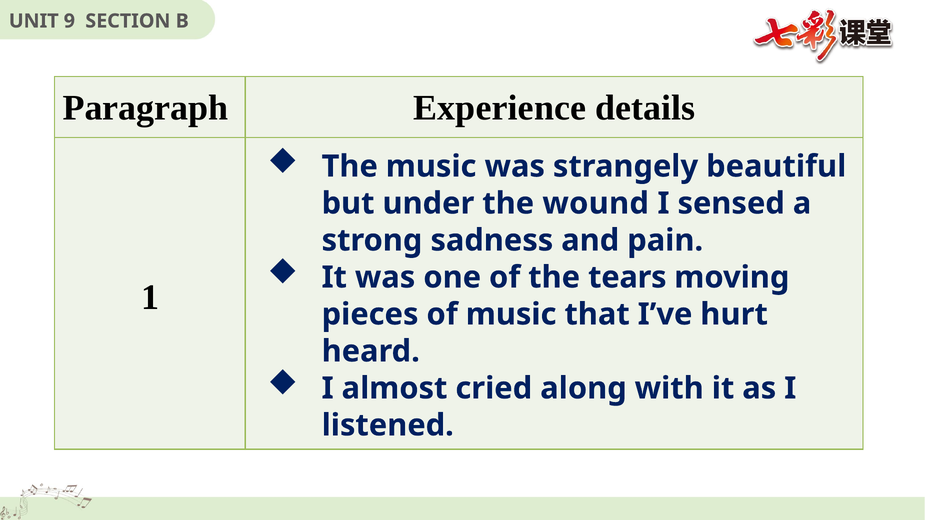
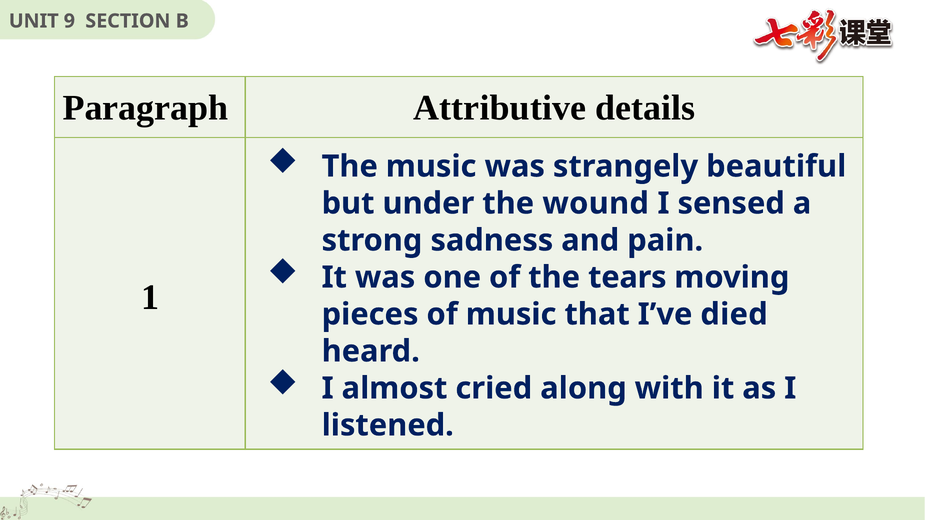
Experience: Experience -> Attributive (500, 108)
hurt: hurt -> died (734, 315)
